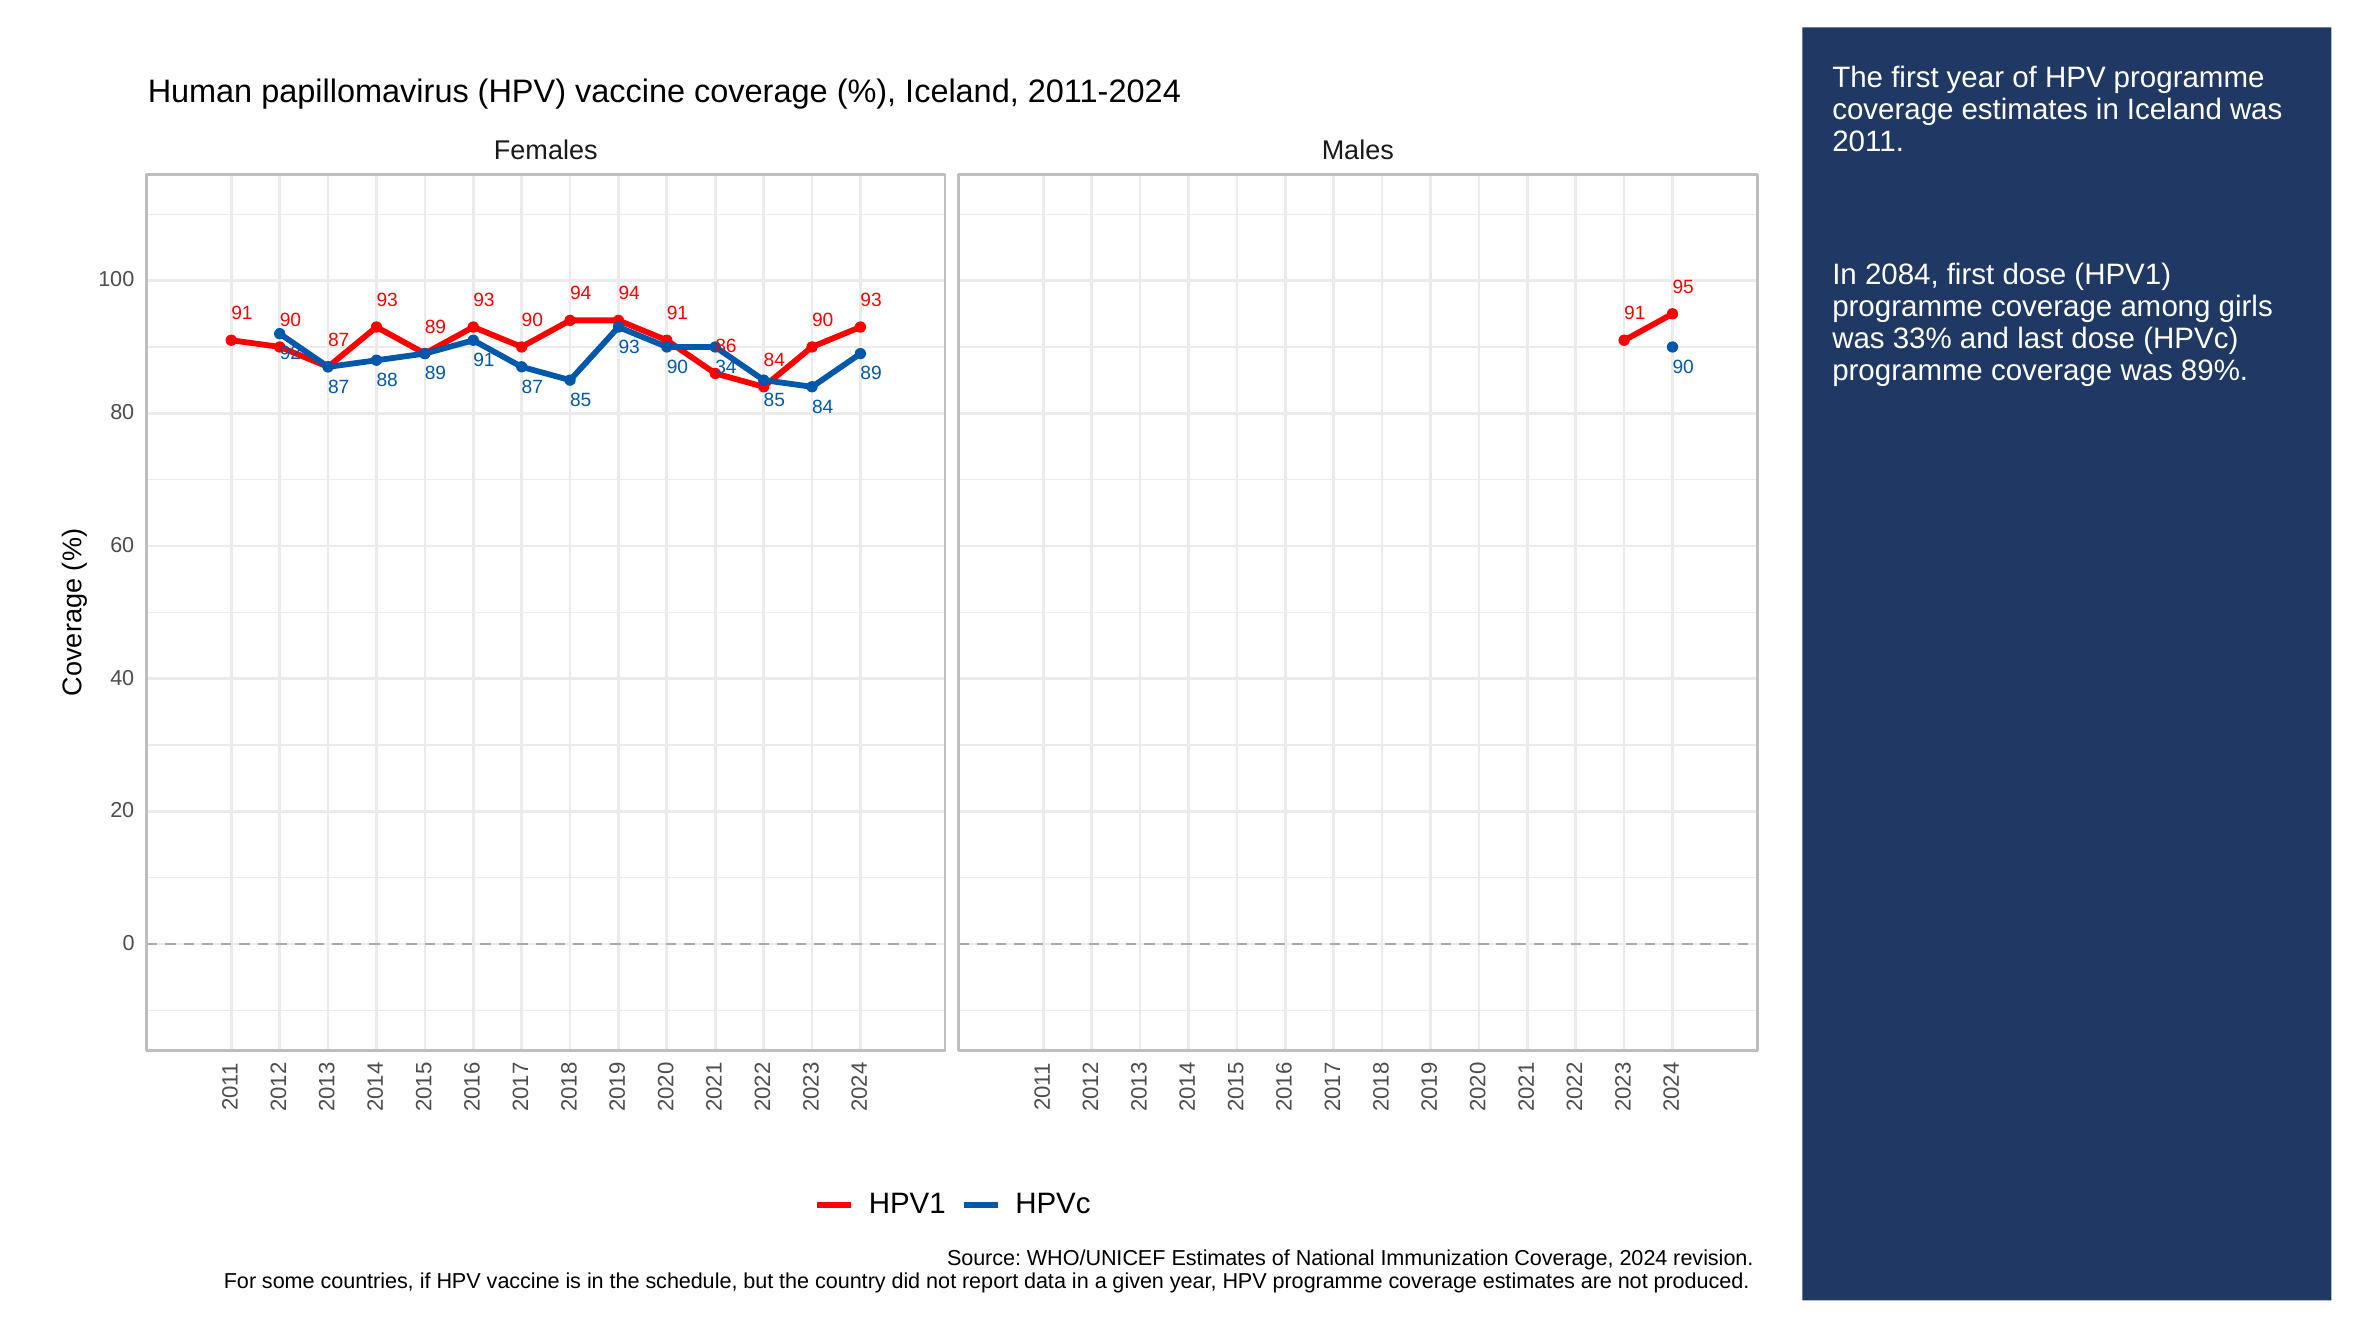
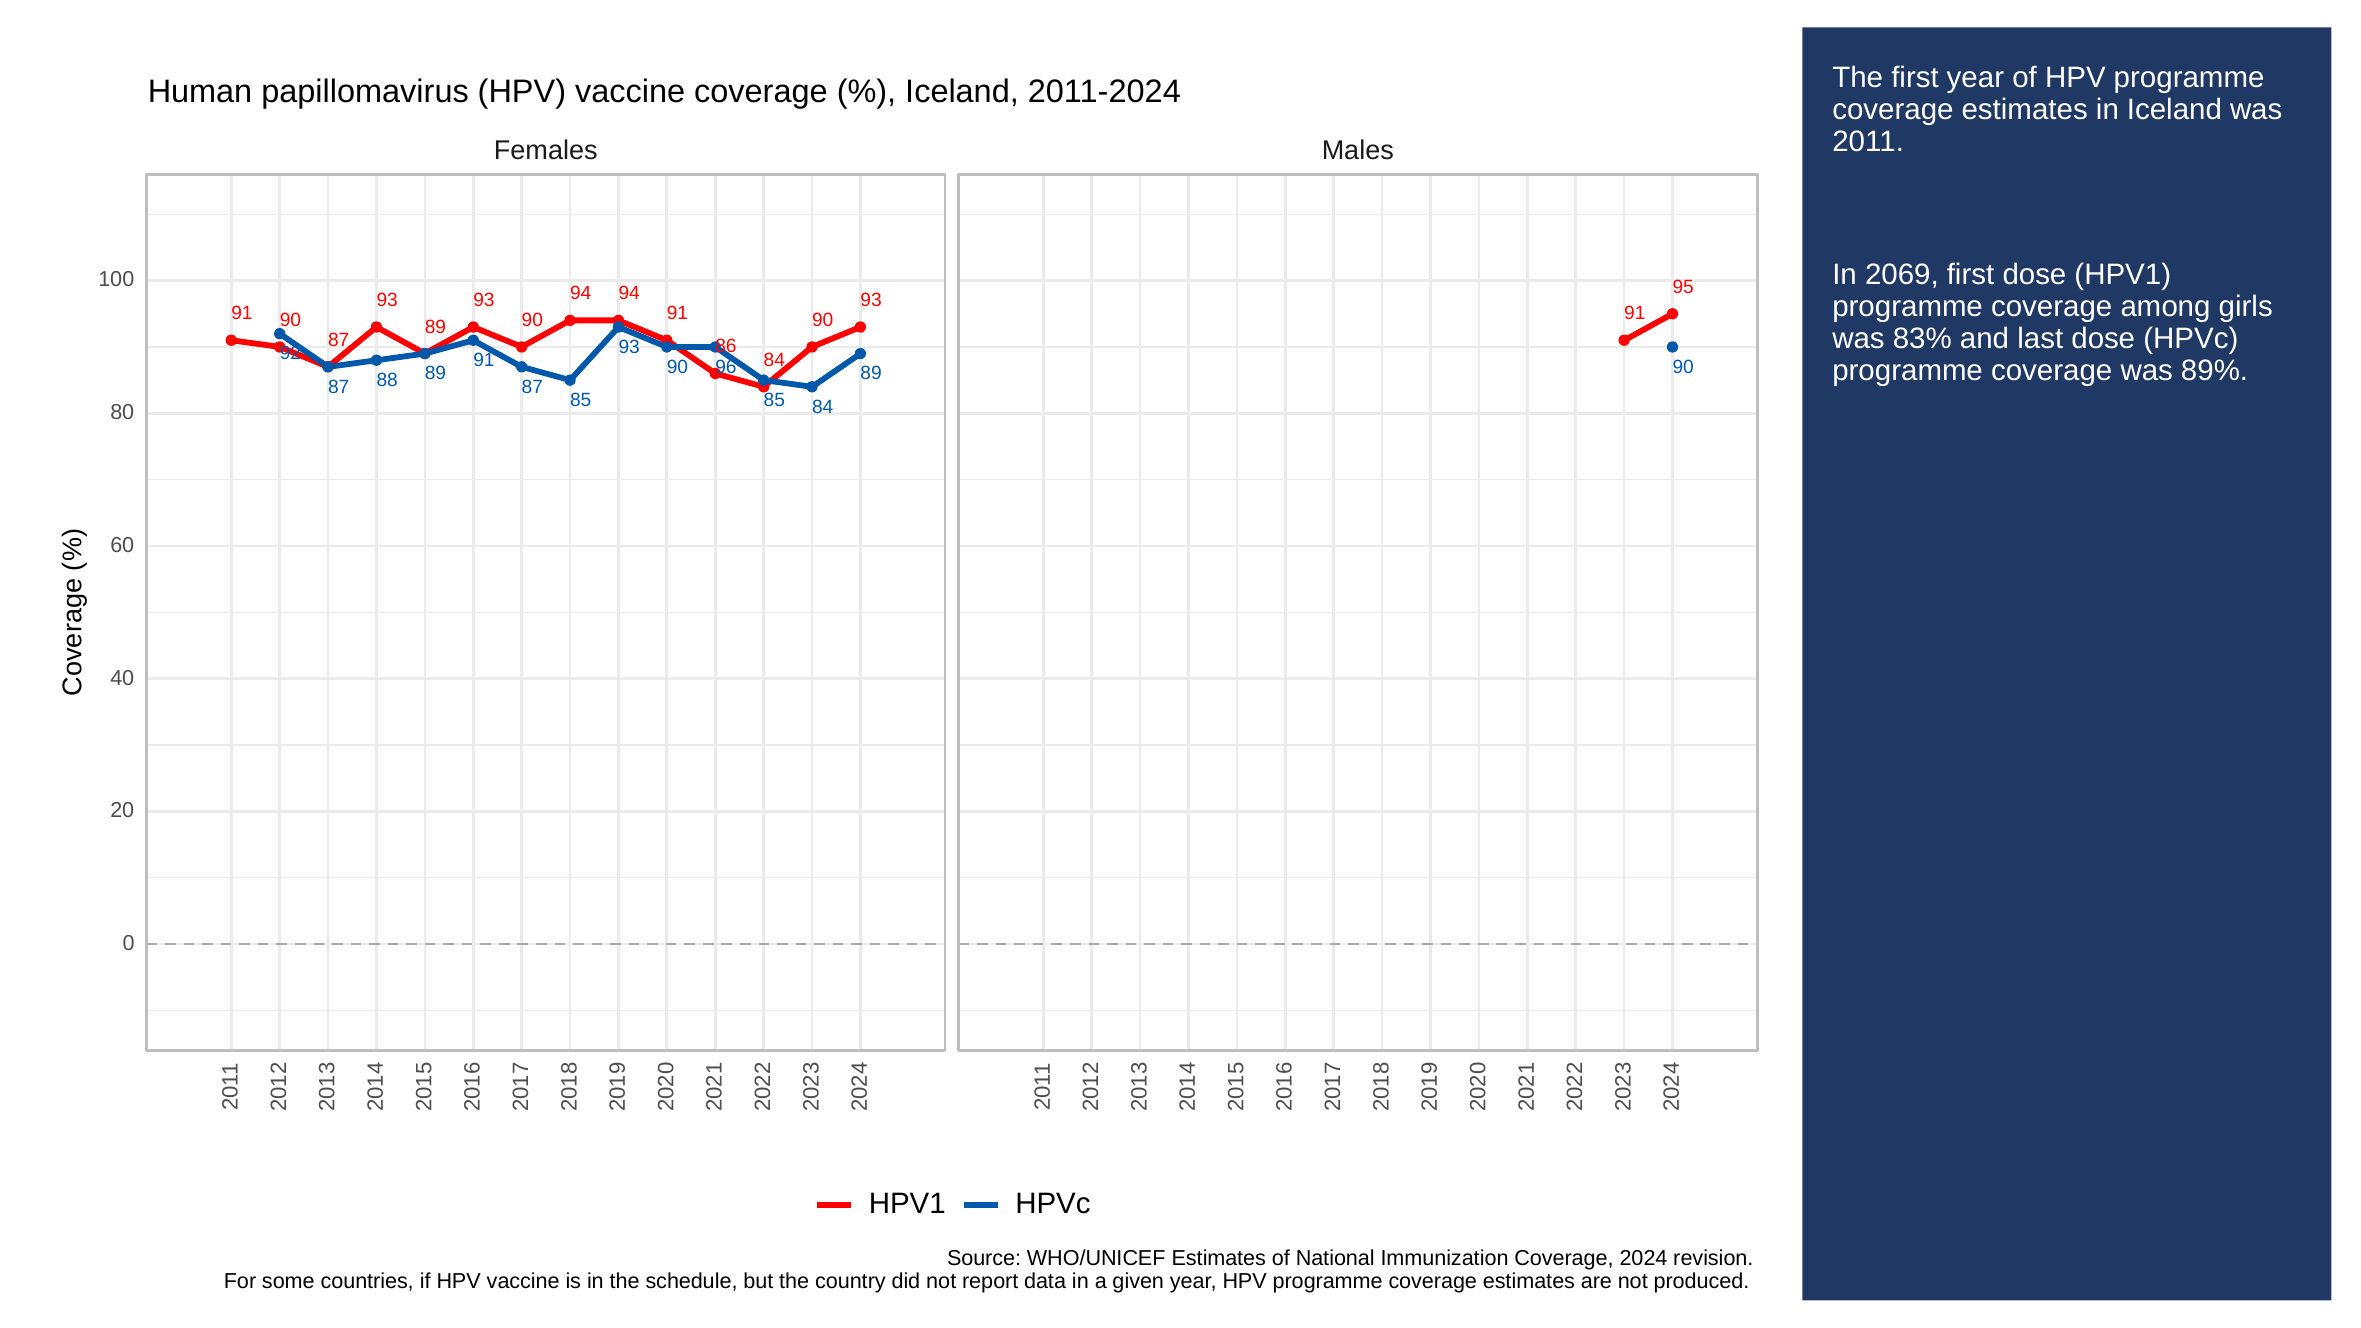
2084: 2084 -> 2069 (1902, 275)
33%: 33% -> 83% (1922, 338)
34: 34 -> 96 (726, 367)
